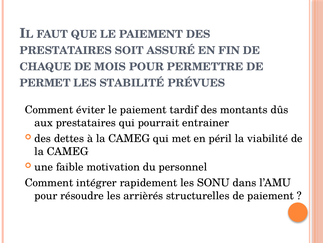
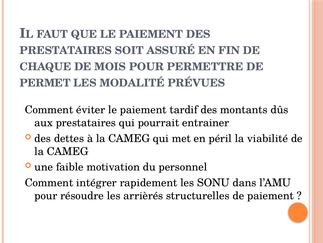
STABILITÉ: STABILITÉ -> MODALITÉ (132, 83)
